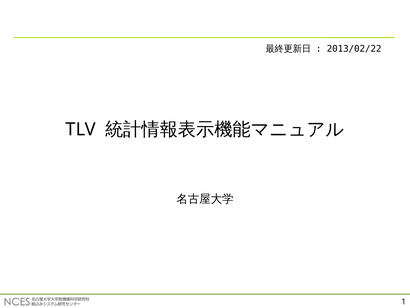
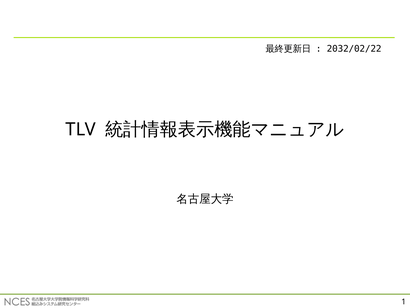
2013/02/22: 2013/02/22 -> 2032/02/22 (354, 49)
